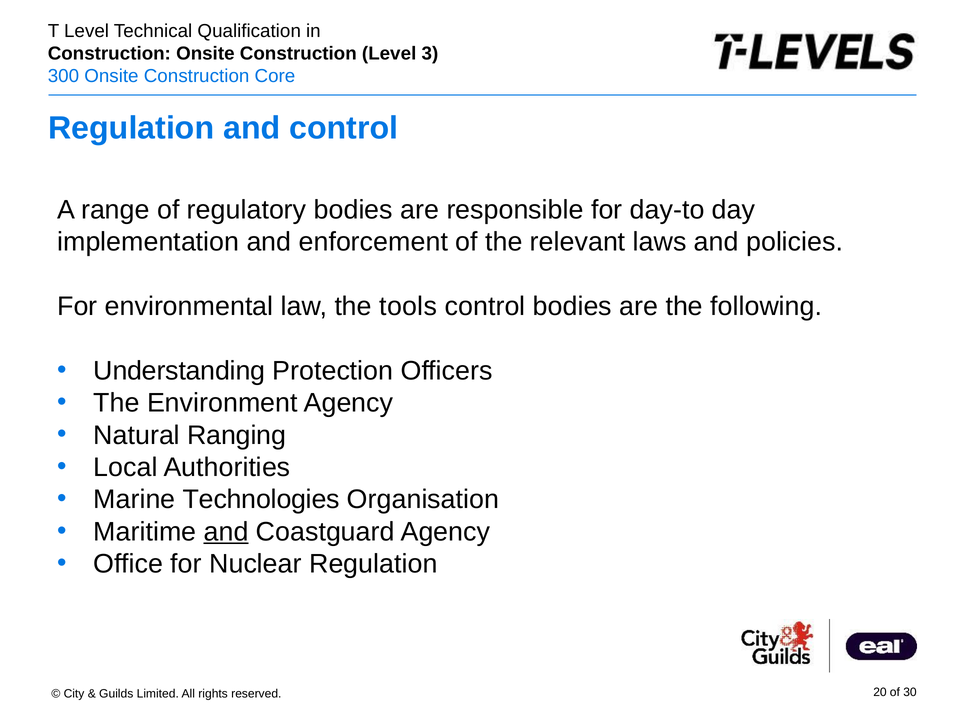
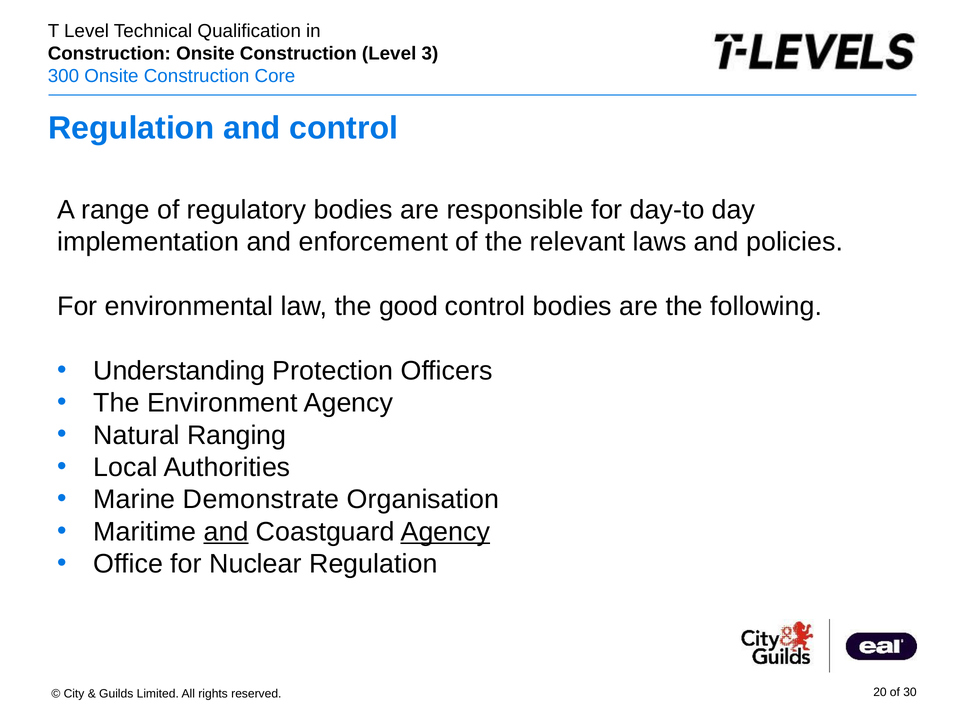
tools: tools -> good (409, 306)
Technologies: Technologies -> Demonstrate (261, 499)
Agency underline: none -> present (445, 532)
